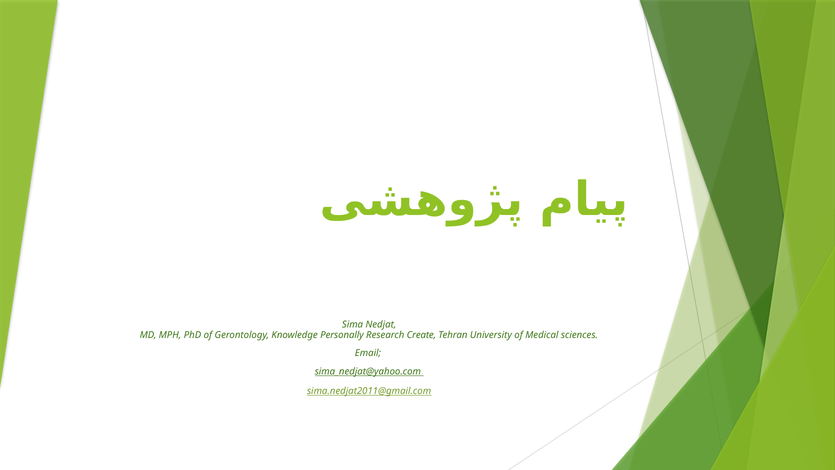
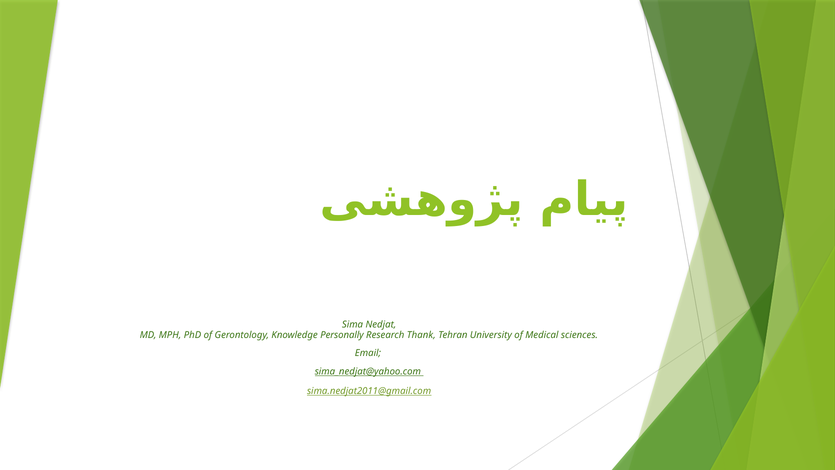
Create: Create -> Thank (421, 335)
